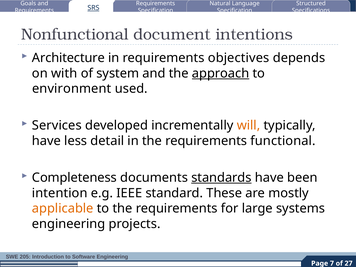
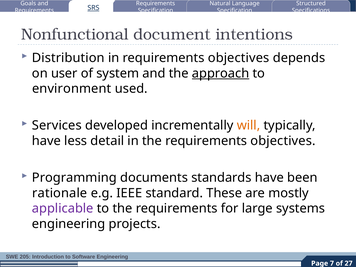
Architecture: Architecture -> Distribution (68, 58)
with: with -> user (64, 73)
the requirements functional: functional -> objectives (283, 141)
Completeness: Completeness -> Programming (74, 178)
standards underline: present -> none (221, 178)
intention: intention -> rationale (60, 193)
applicable colour: orange -> purple (63, 209)
